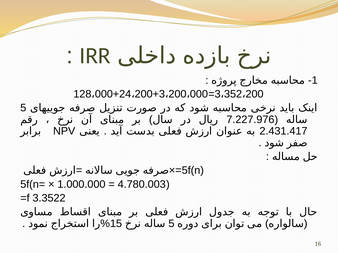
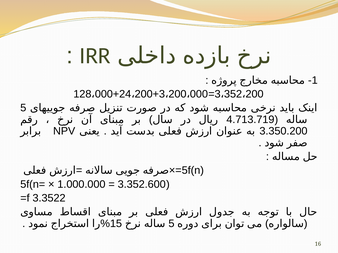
7.227.976: 7.227.976 -> 4.713.719 (250, 120)
2.431.417: 2.431.417 -> 3.350.200 (283, 131)
4.780.003: 4.780.003 -> 3.352.600 (142, 185)
